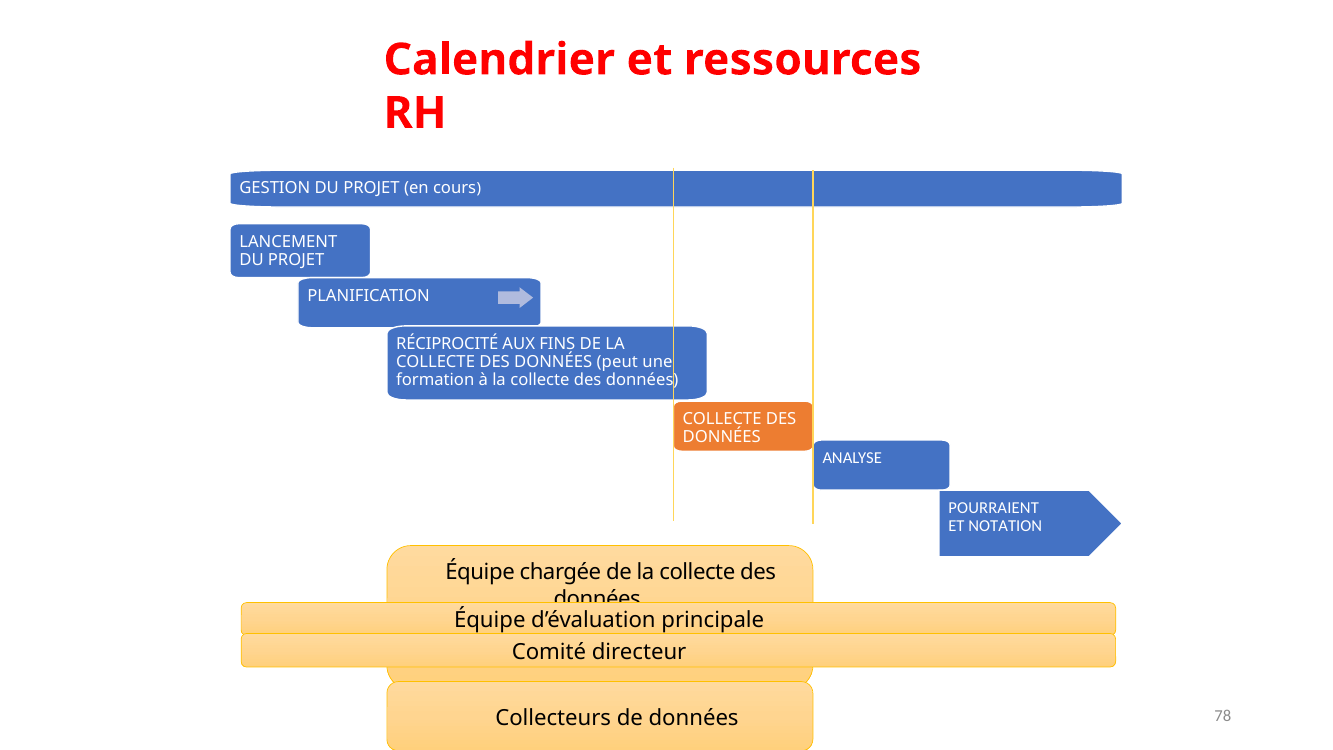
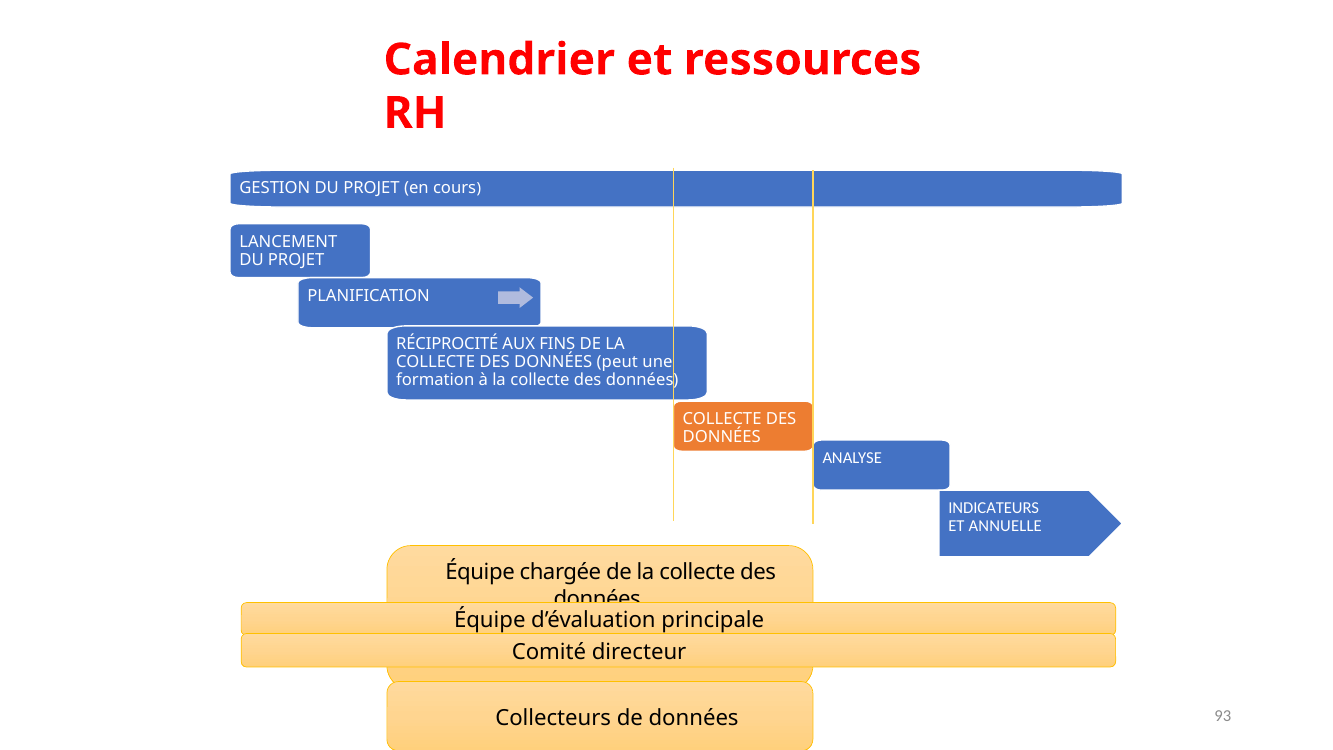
POURRAIENT: POURRAIENT -> INDICATEURS (994, 508)
NOTATION: NOTATION -> ANNUELLE (1005, 526)
78: 78 -> 93 (1223, 716)
